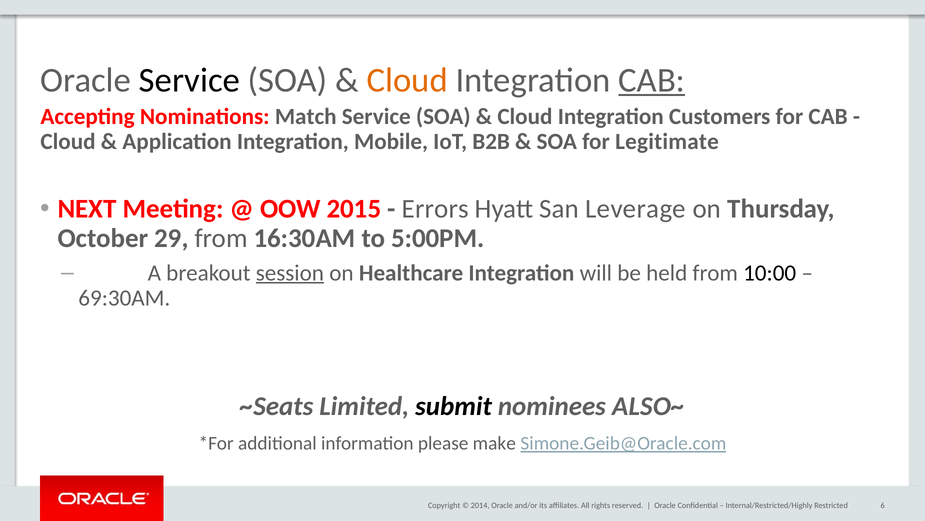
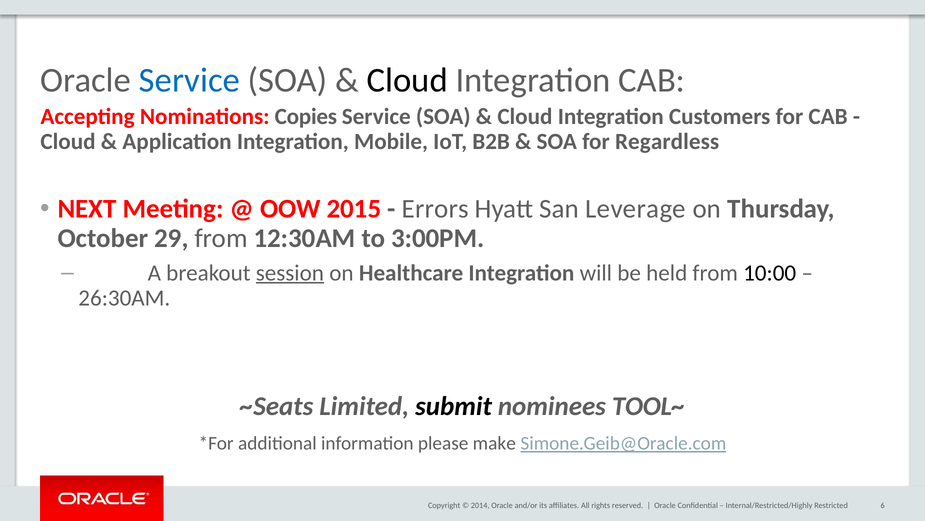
Service colour: black -> blue (189, 80)
Cloud colour: orange -> black (407, 80)
CAB underline: present -> none (652, 80)
Match: Match -> Copies (306, 117)
Legitimate: Legitimate -> Regardless (667, 142)
16:30AM: 16:30AM -> 12:30AM (304, 238)
5:00PM: 5:00PM -> 3:00PM (438, 238)
69:30AM: 69:30AM -> 26:30AM (124, 298)
ALSO~: ALSO~ -> TOOL~ (649, 406)
